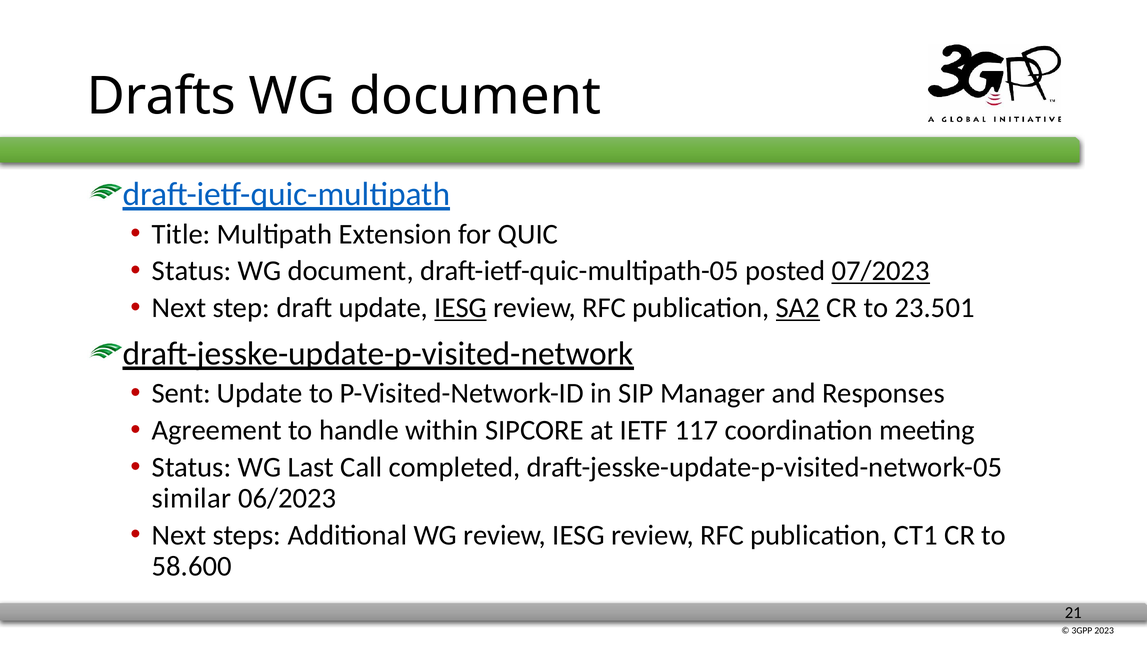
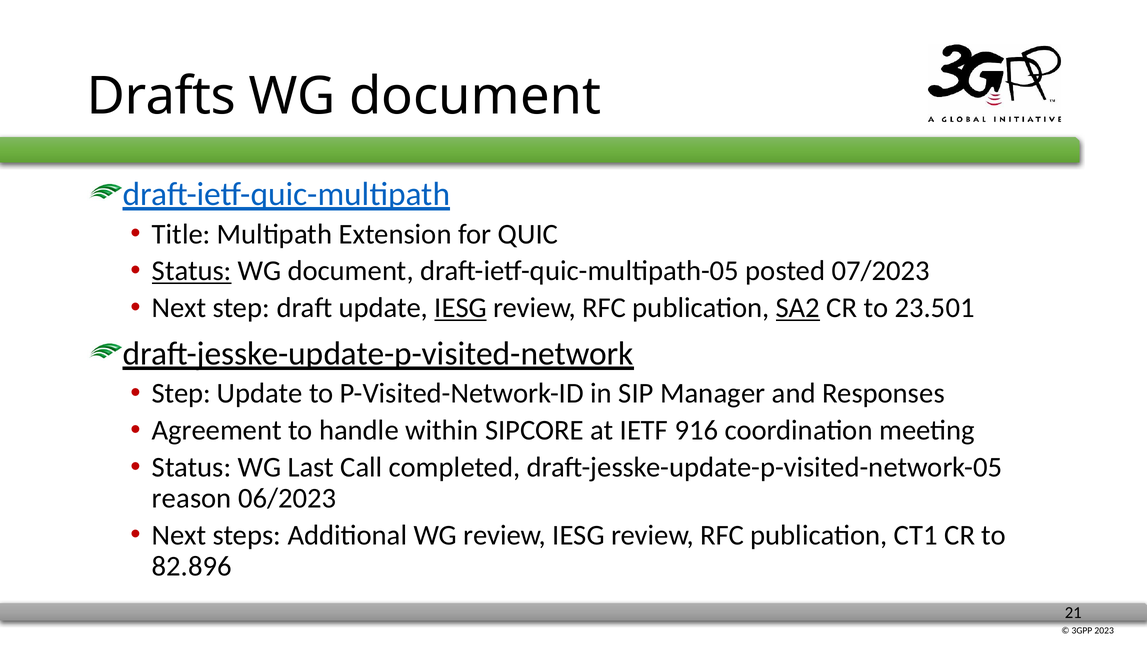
Status underline: none -> present (192, 271)
07/2023 underline: present -> none (881, 271)
Sent: Sent -> Step (181, 394)
117: 117 -> 916 (696, 431)
similar: similar -> reason (192, 498)
58.600: 58.600 -> 82.896 (192, 566)
